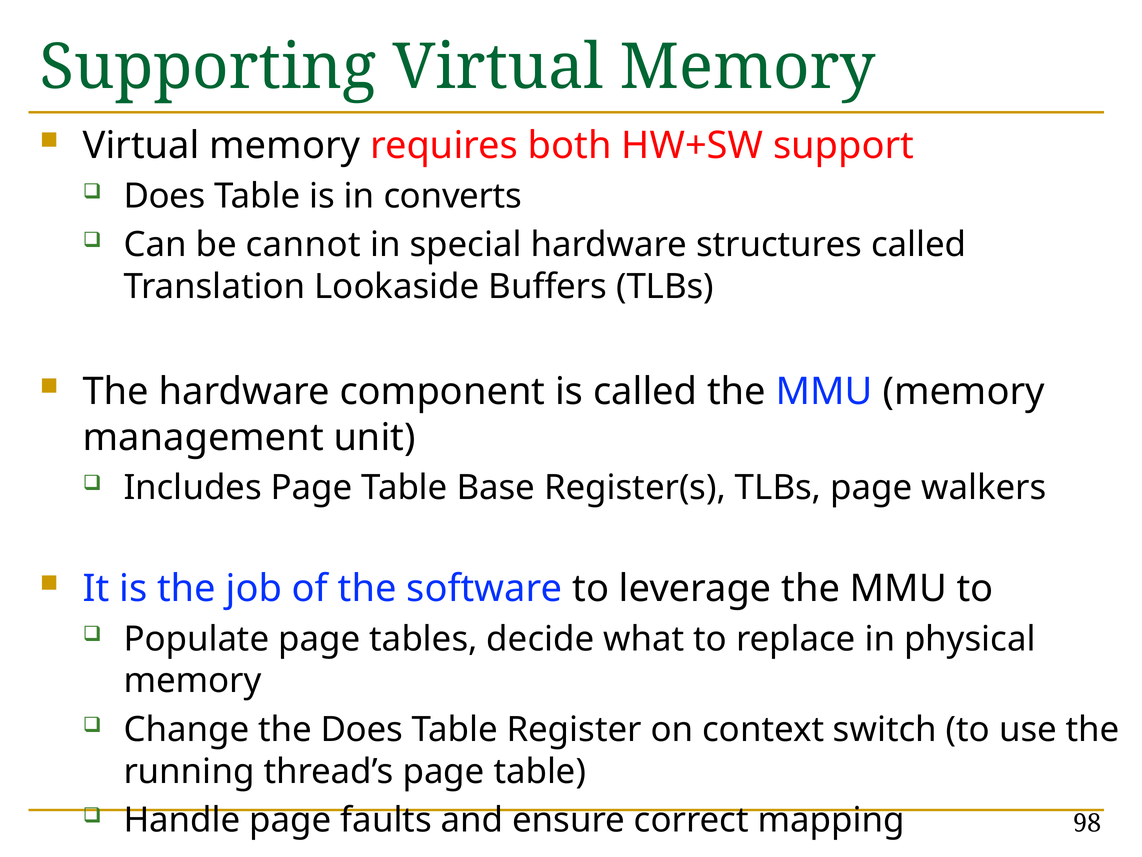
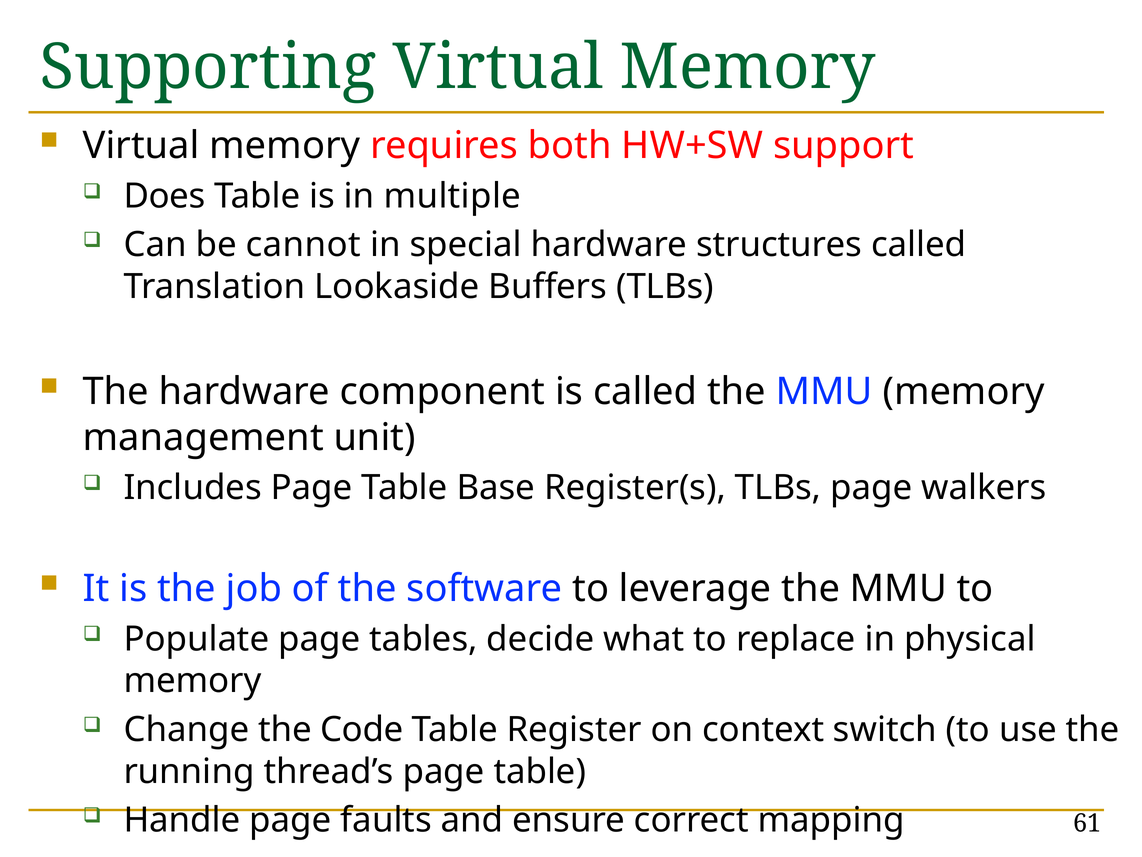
converts: converts -> multiple (452, 196)
the Does: Does -> Code (362, 729)
98: 98 -> 61 (1087, 823)
